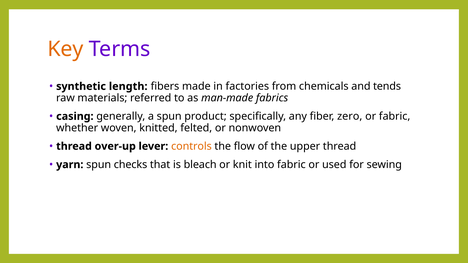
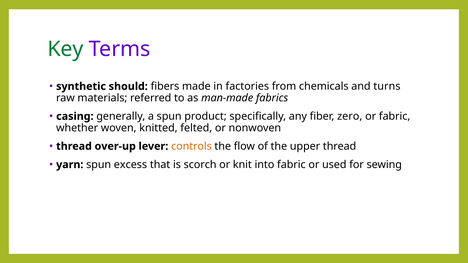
Key colour: orange -> green (65, 49)
length: length -> should (128, 86)
tends: tends -> turns (387, 86)
checks: checks -> excess (130, 165)
bleach: bleach -> scorch (200, 165)
